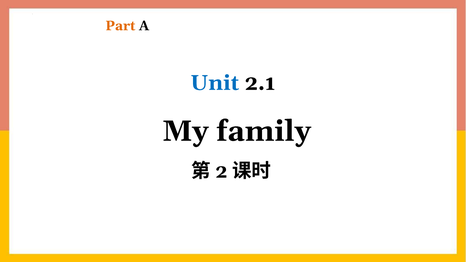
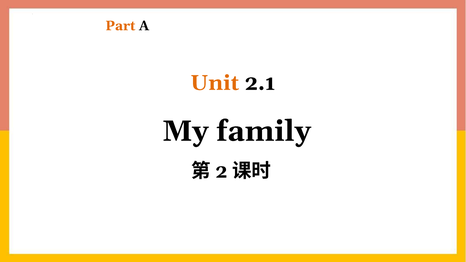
Unit colour: blue -> orange (215, 83)
